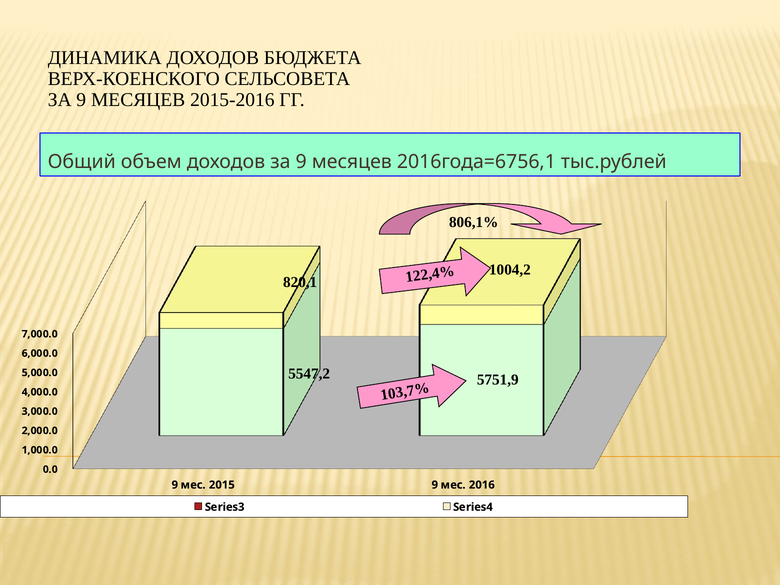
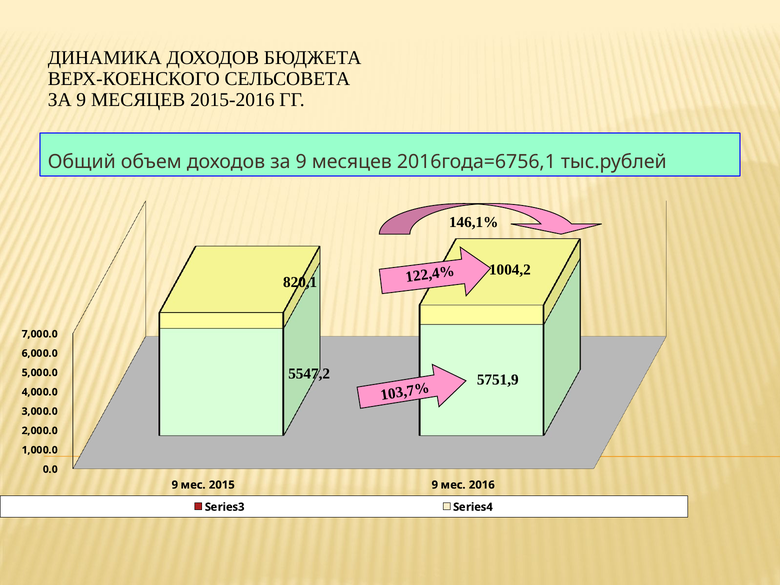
806,1%: 806,1% -> 146,1% (474, 222)
